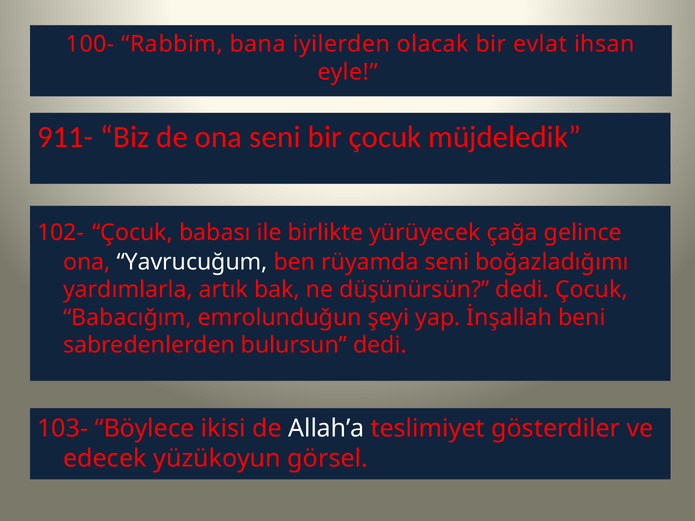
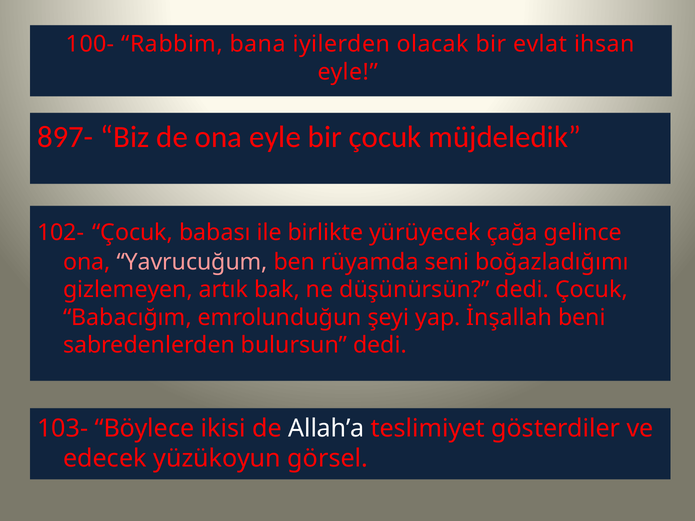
911-: 911- -> 897- (65, 137)
ona seni: seni -> eyle (275, 137)
Yavrucuğum colour: white -> pink (192, 262)
yardımlarla: yardımlarla -> gizlemeyen (128, 290)
